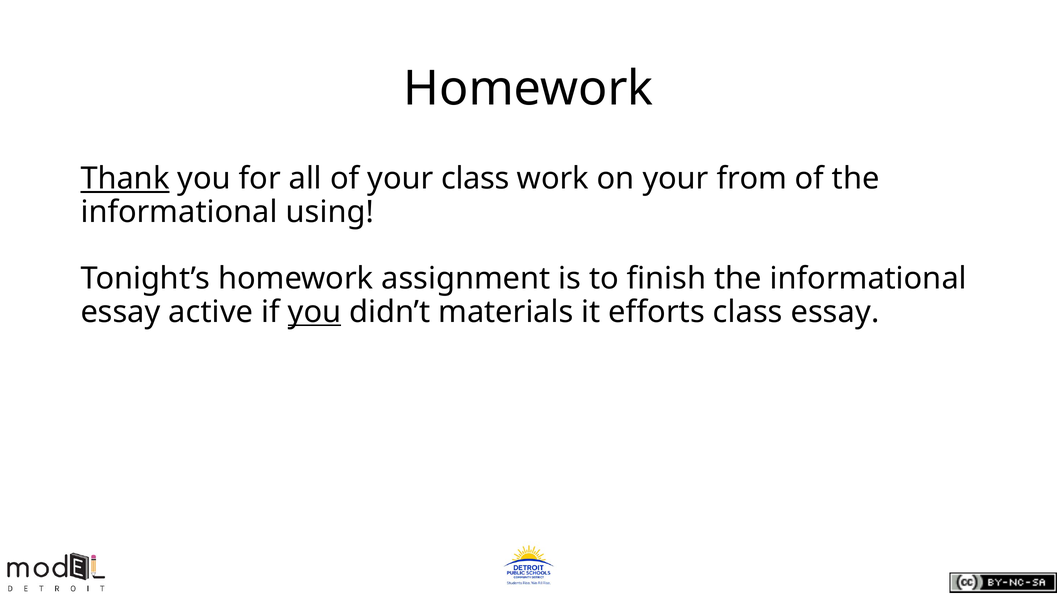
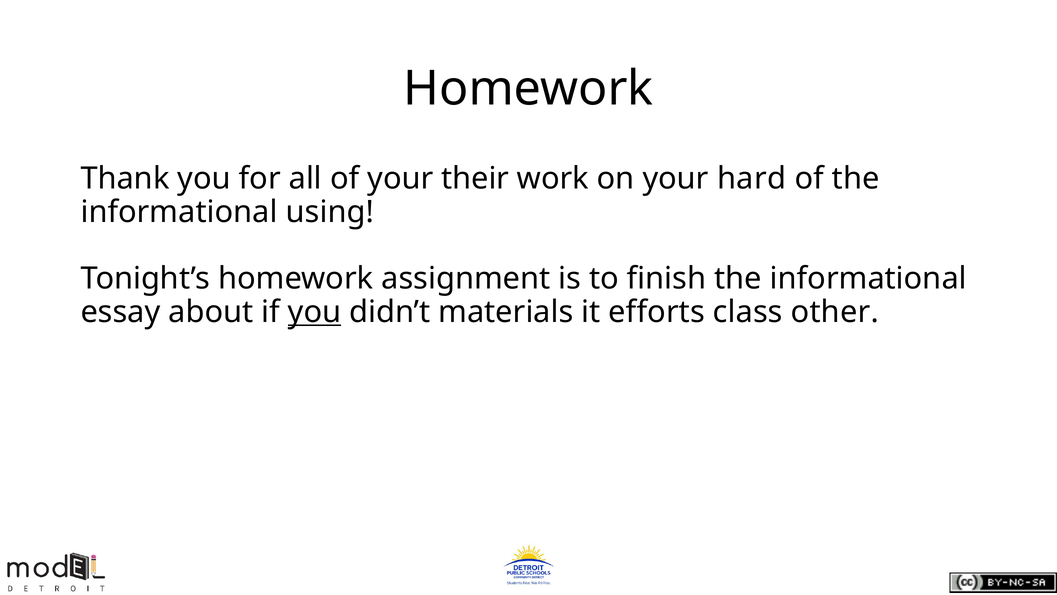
Thank underline: present -> none (125, 179)
your class: class -> their (475, 179)
from: from -> hard (752, 179)
active: active -> about (211, 312)
class essay: essay -> other (835, 312)
